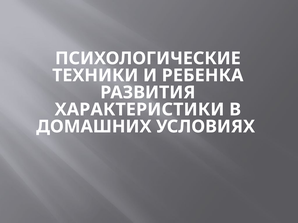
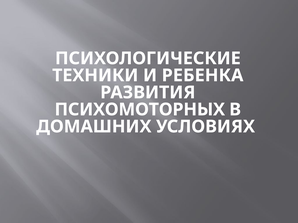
ХАРАКТЕРИСТИКИ: ХАРАКТЕРИСТИКИ -> ПСИХОМОТОРНЫХ (140, 110)
